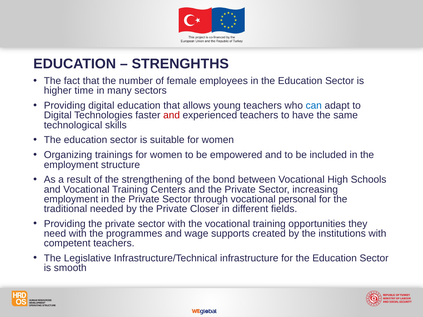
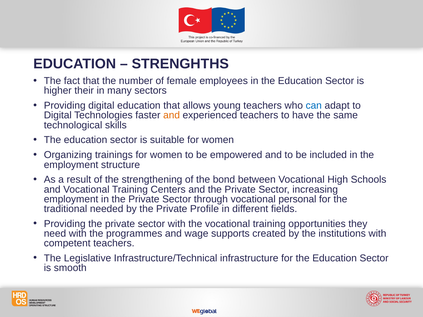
time: time -> their (84, 91)
and colour: red -> orange (172, 115)
Closer: Closer -> Profile (204, 209)
